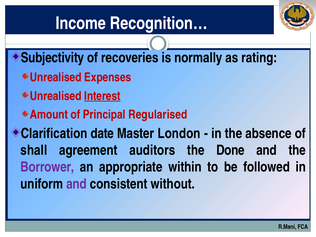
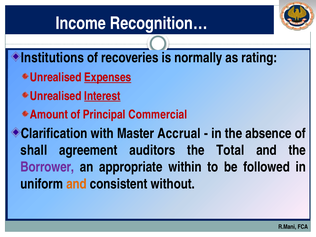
Subjectivity: Subjectivity -> Institutions (52, 58)
Expenses underline: none -> present (108, 77)
Regularised: Regularised -> Commercial (158, 115)
date: date -> with (102, 133)
London: London -> Accrual (179, 133)
Done: Done -> Total (230, 150)
and colour: purple -> orange (77, 184)
